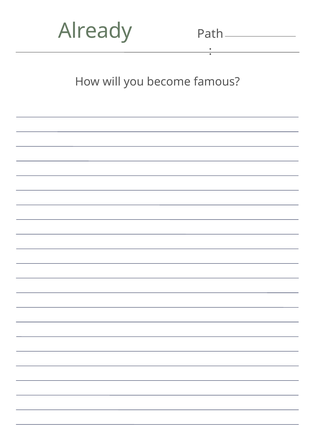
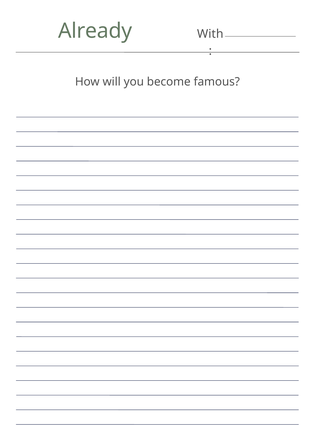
Path: Path -> With (210, 34)
